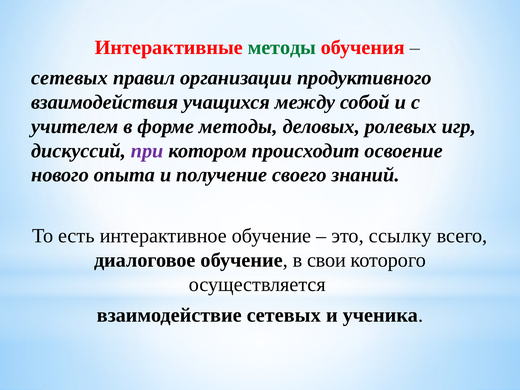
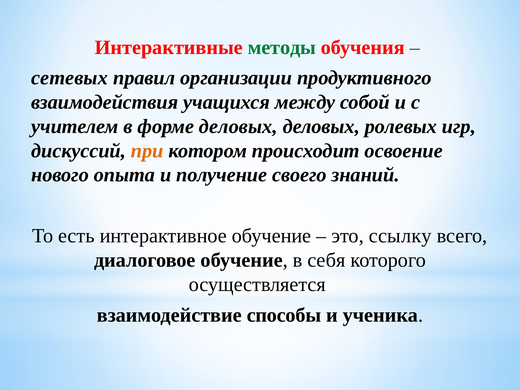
форме методы: методы -> деловых (238, 126)
при colour: purple -> orange (147, 151)
свои: свои -> себя (326, 260)
взаимодействие сетевых: сетевых -> способы (284, 315)
